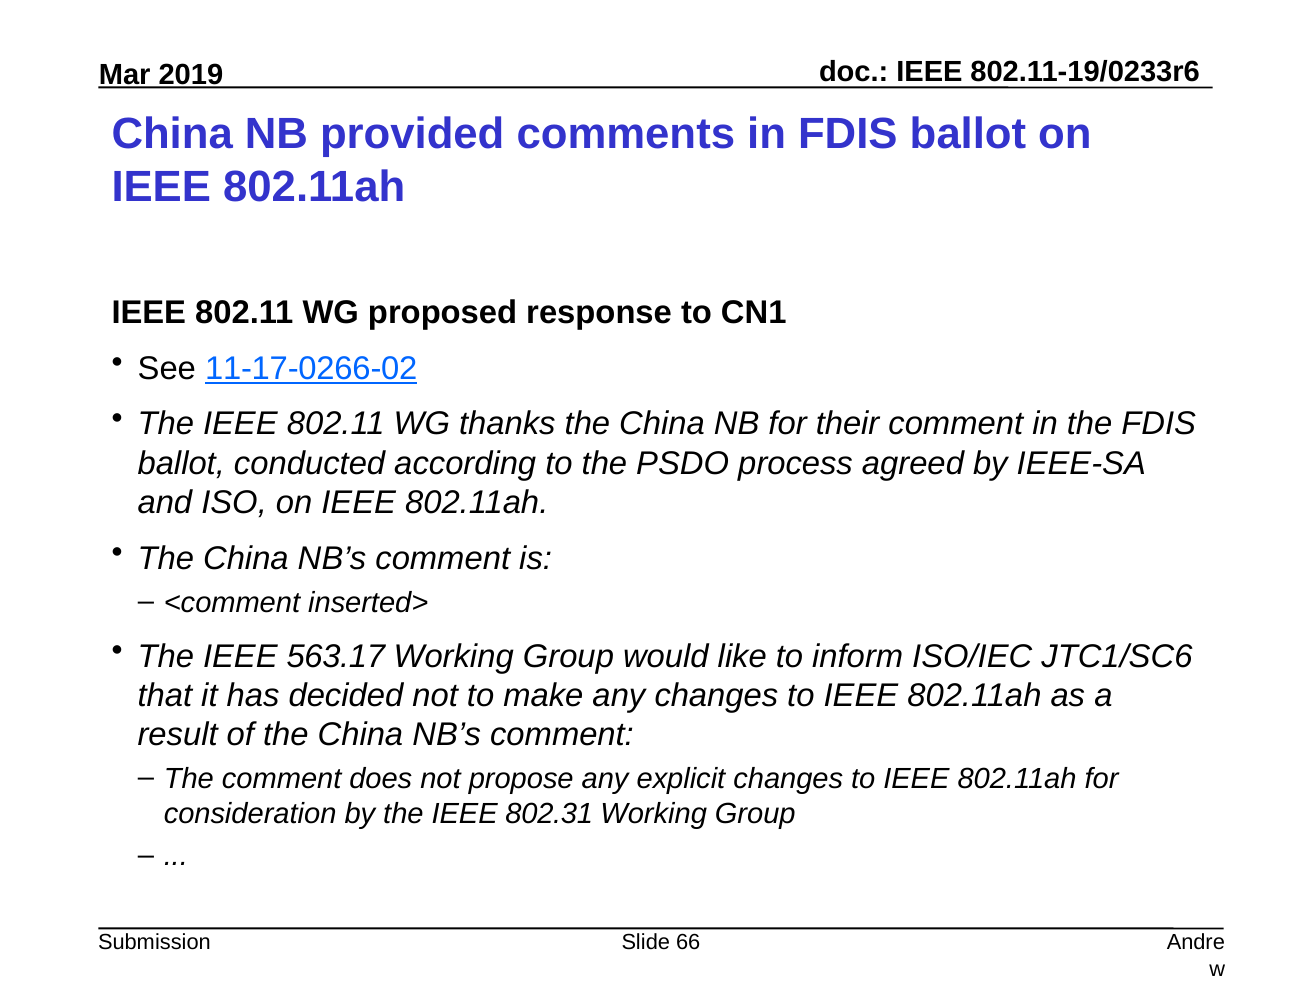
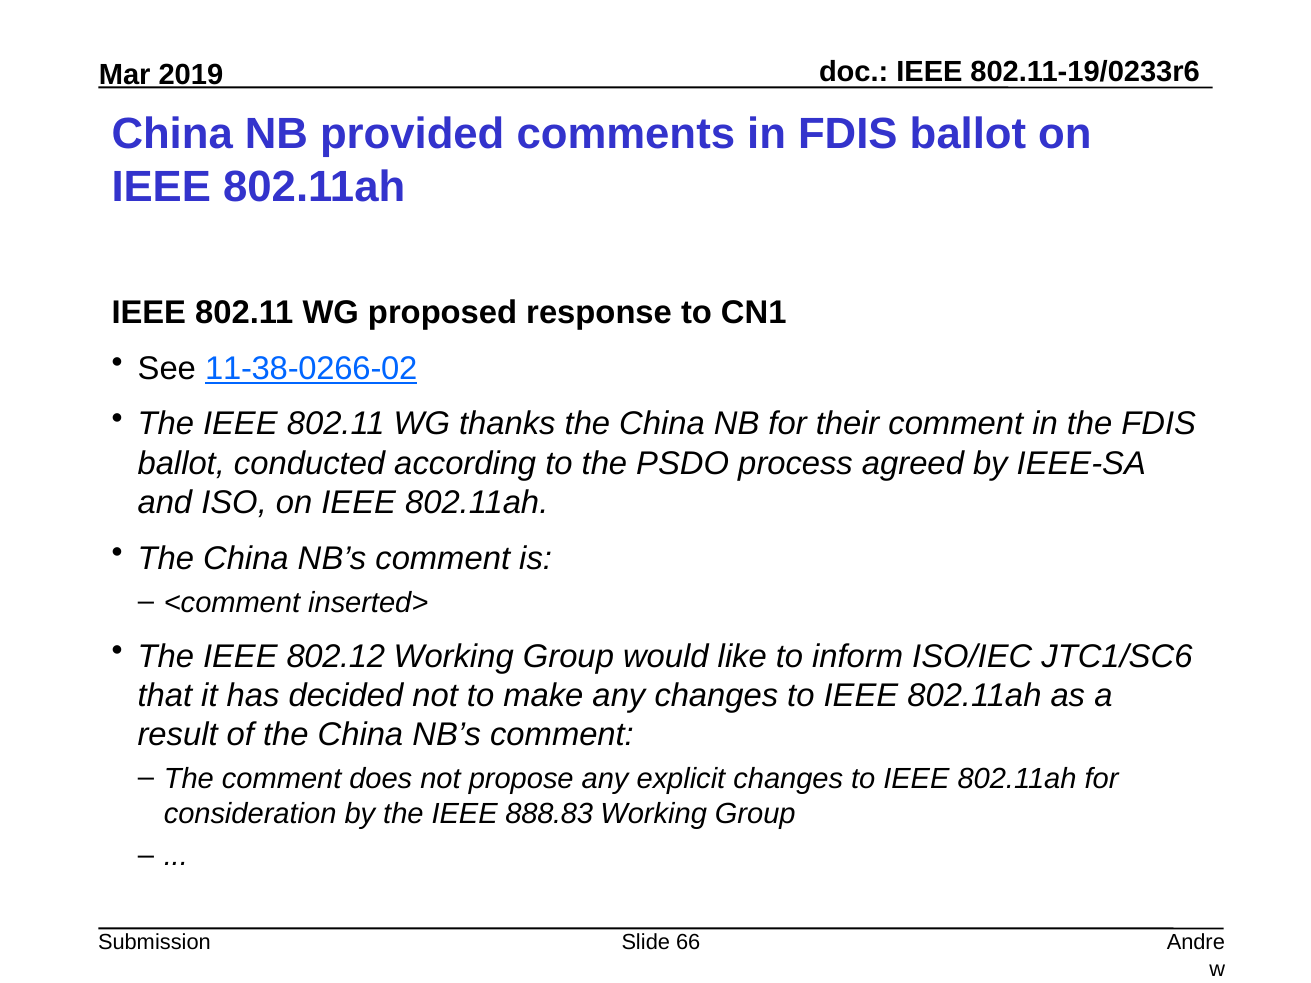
11-17-0266-02: 11-17-0266-02 -> 11-38-0266-02 (311, 368)
563.17: 563.17 -> 802.12 (336, 656)
802.31: 802.31 -> 888.83 (549, 814)
